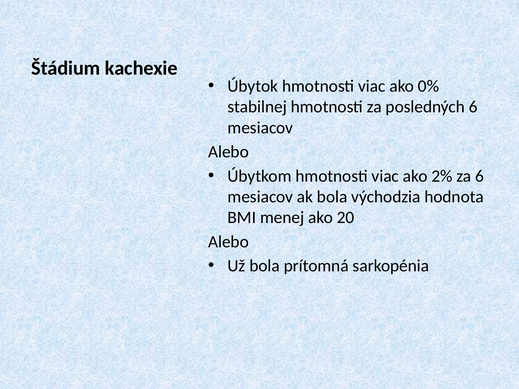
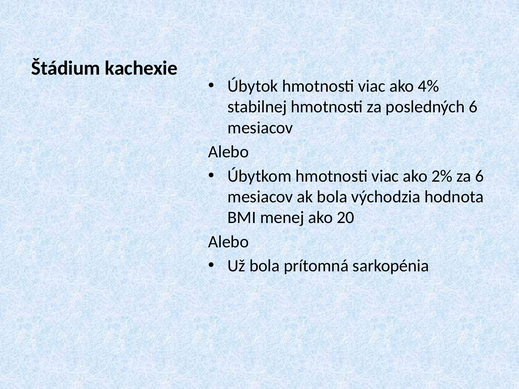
0%: 0% -> 4% (429, 86)
